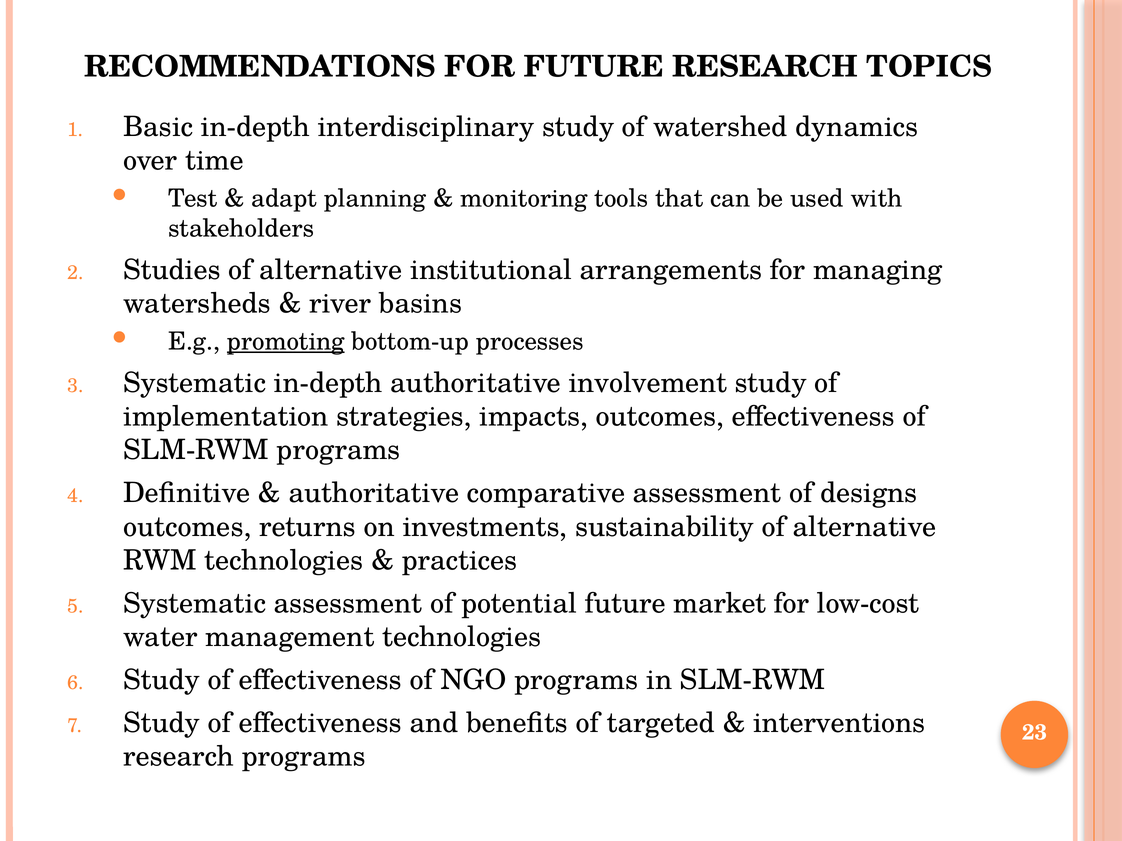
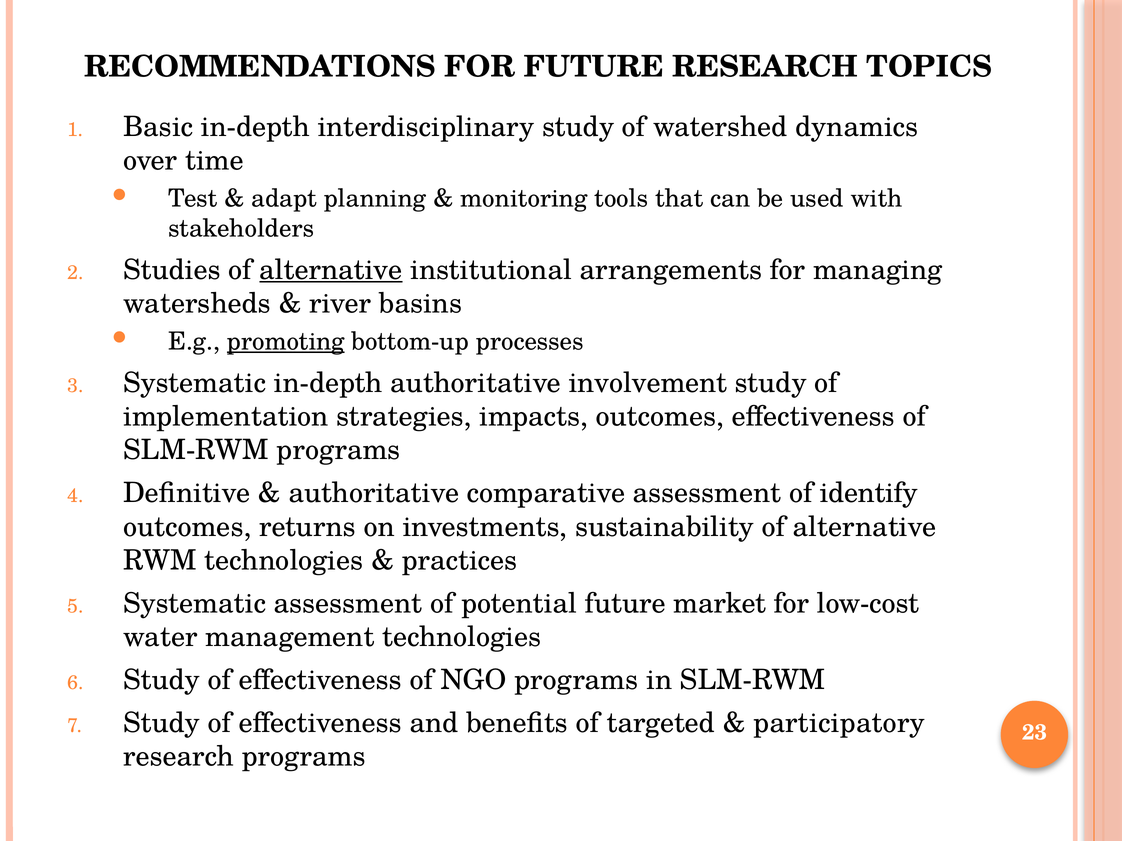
alternative underline: none -> present (331, 270)
designs: designs -> identify (869, 493)
interventions: interventions -> participatory (839, 724)
